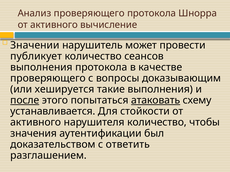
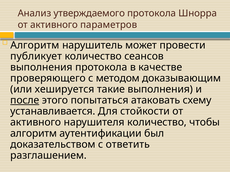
Анализ проверяющего: проверяющего -> утверждаемого (89, 13)
вычисление: вычисление -> параметров (109, 25)
Значении: Значении -> Алгоритм (35, 45)
вопросы: вопросы -> методом (118, 78)
атаковать underline: present -> none (156, 101)
значения: значения -> алгоритм (34, 134)
